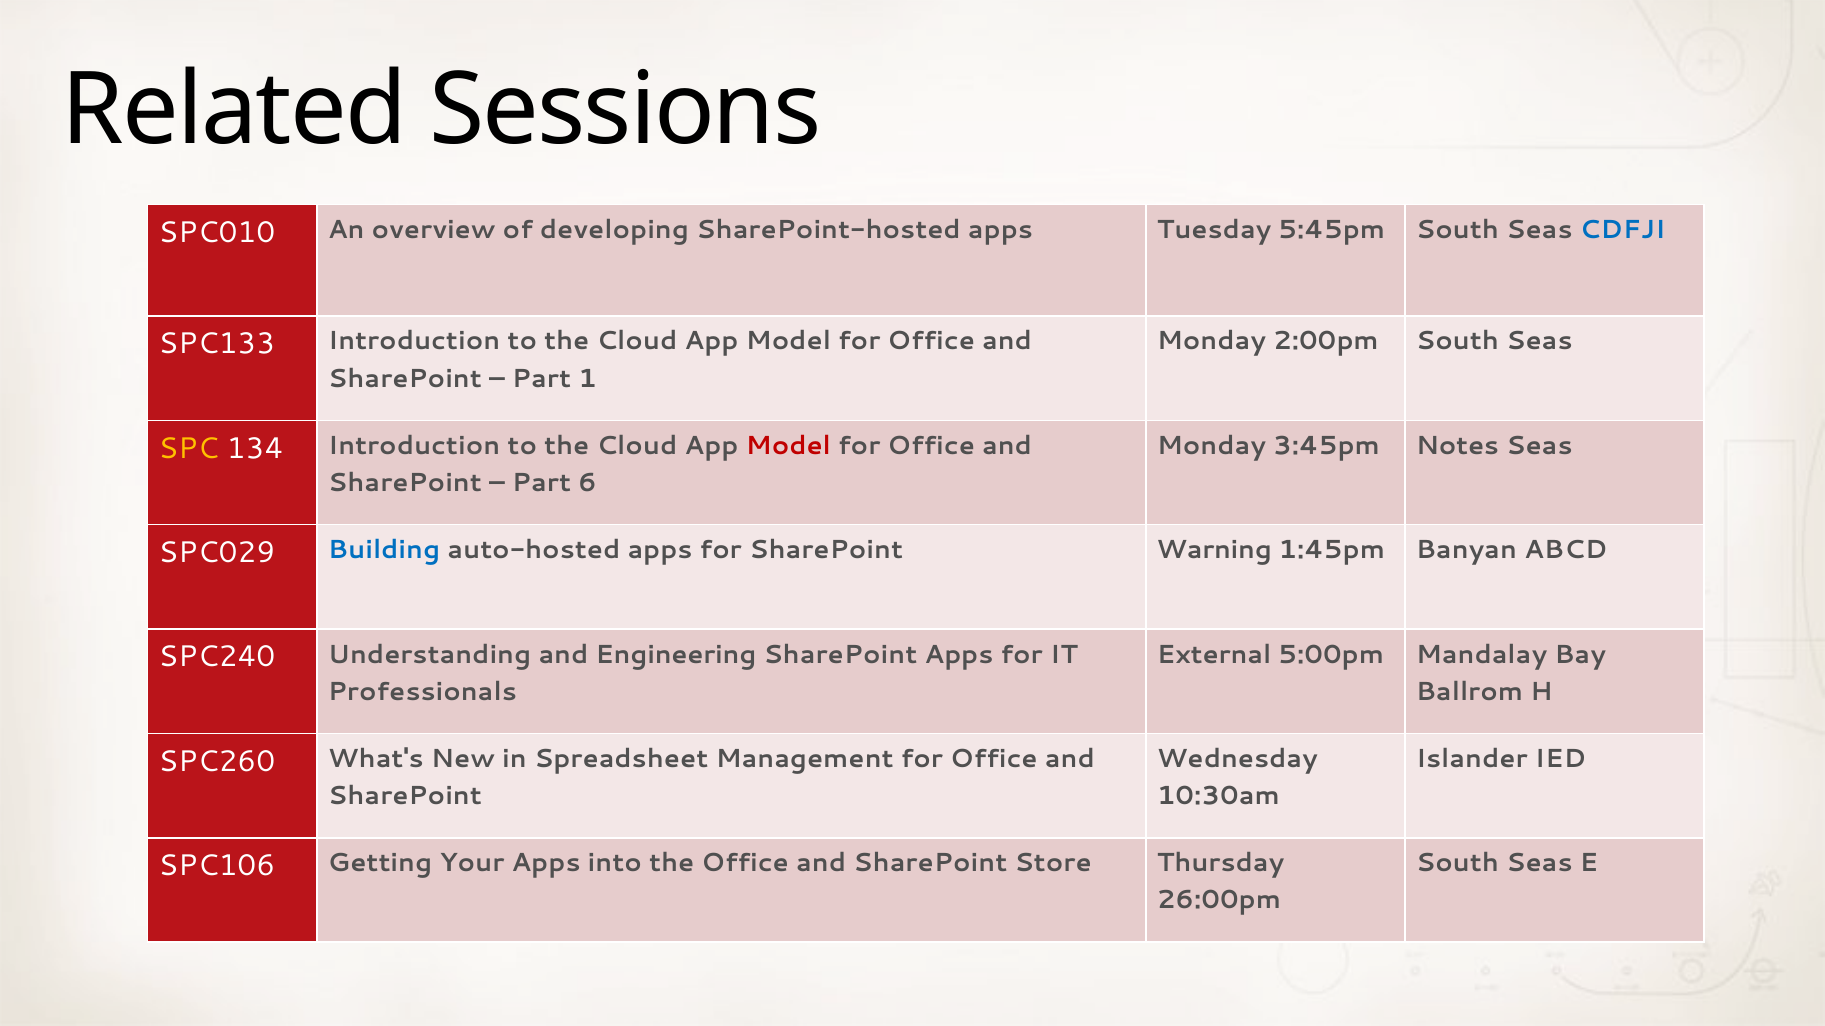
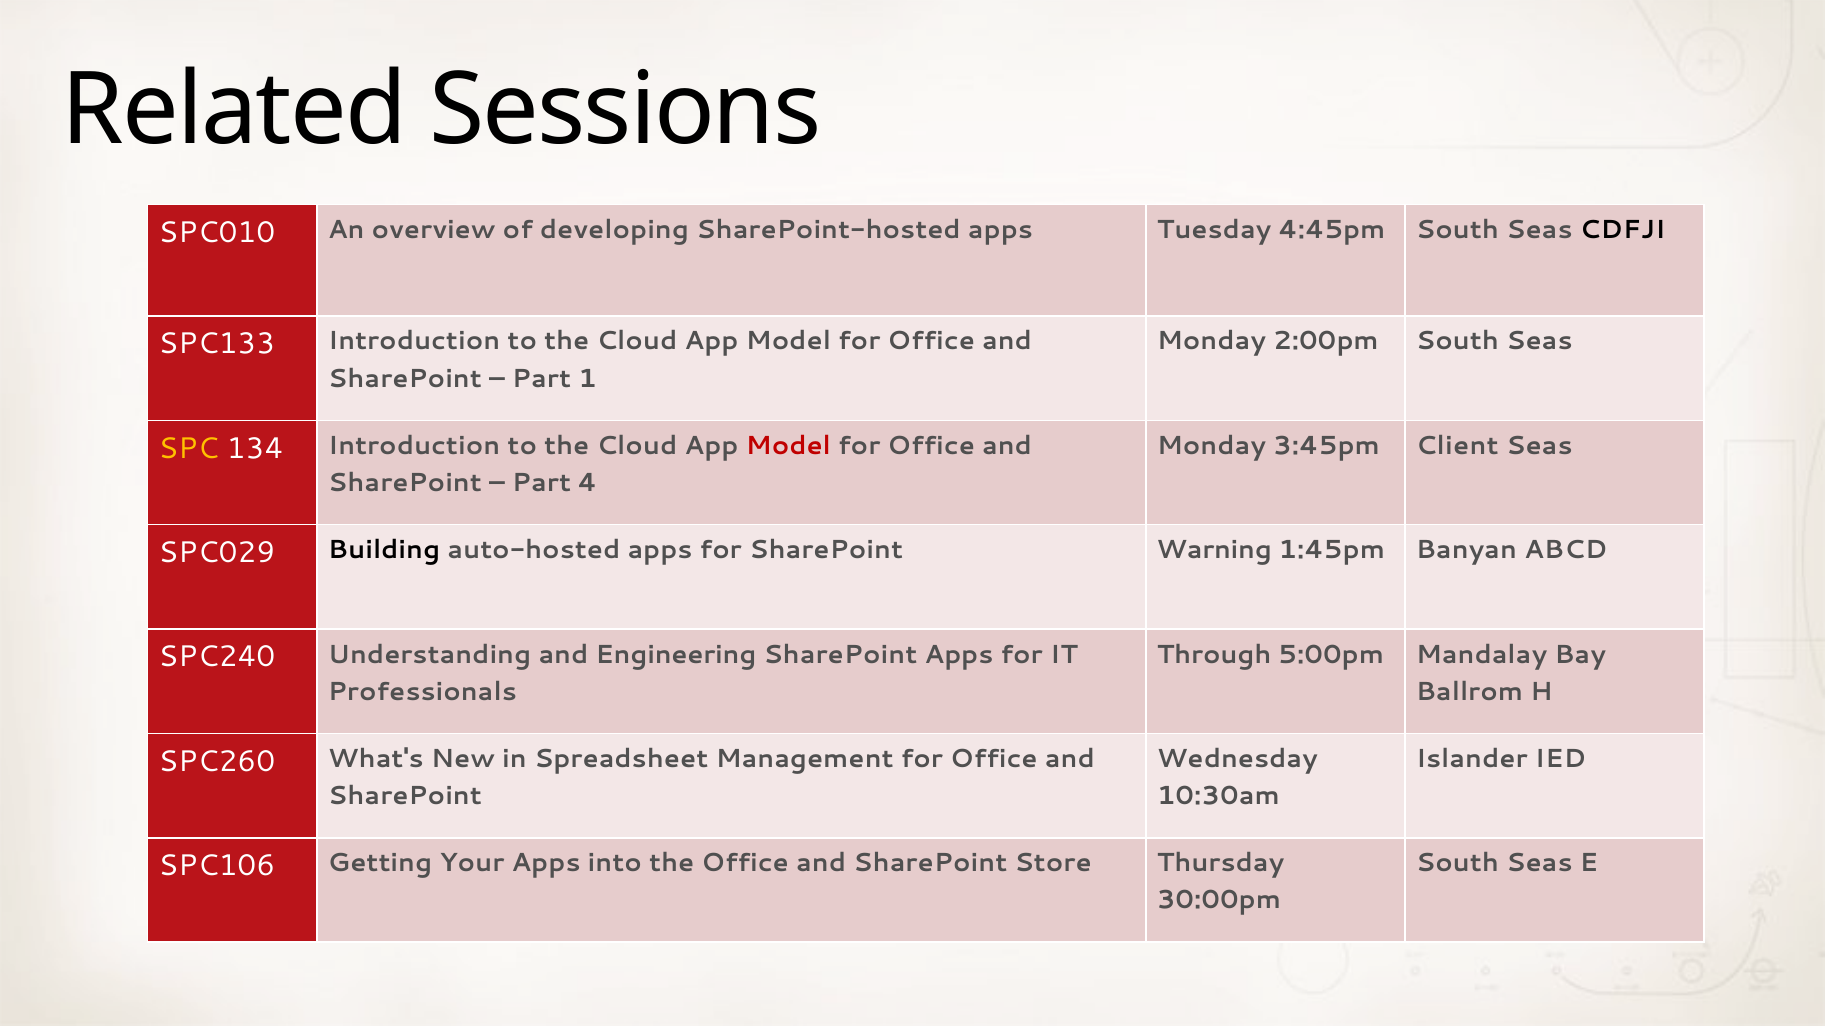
5:45pm: 5:45pm -> 4:45pm (1332, 230)
CDFJI colour: blue -> black (1623, 230)
Notes: Notes -> Client (1457, 446)
6: 6 -> 4 (587, 483)
Building colour: blue -> black (384, 550)
External: External -> Through (1214, 655)
26:00pm: 26:00pm -> 30:00pm (1219, 901)
